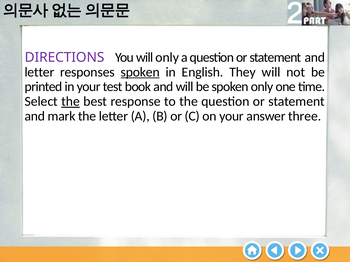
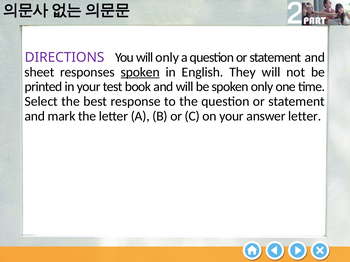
letter: letter -> sheet (39, 72)
the underline: present -> none (71, 102)
answer three: three -> letter (305, 116)
